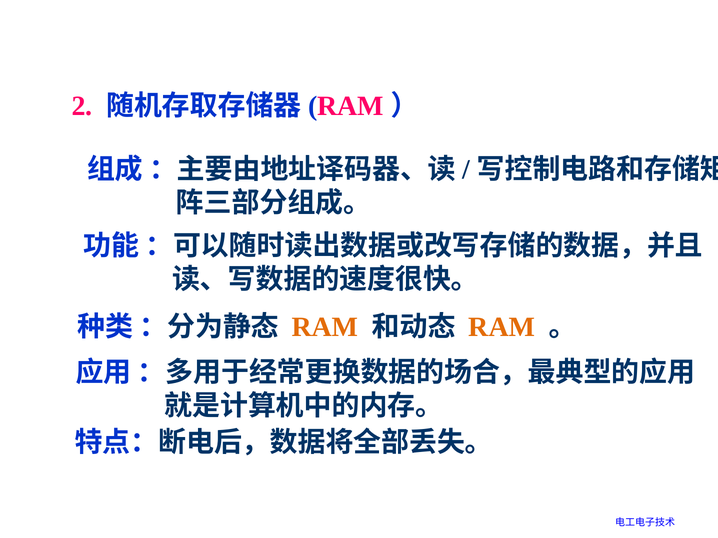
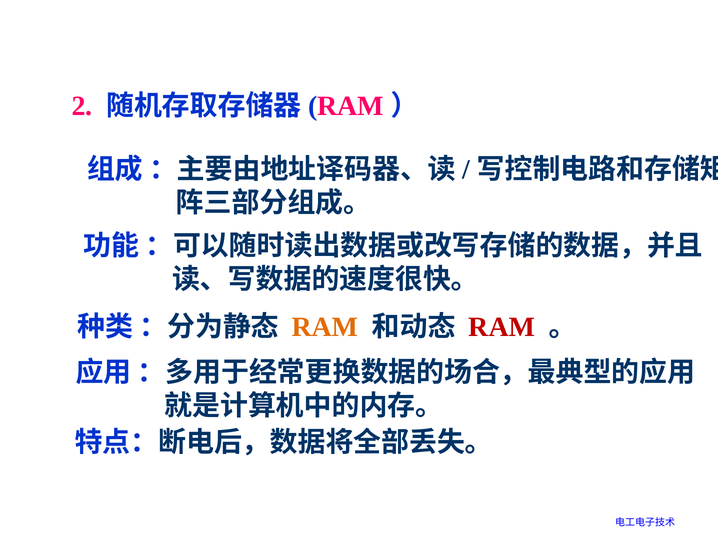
RAM colour: orange -> red (502, 327)
